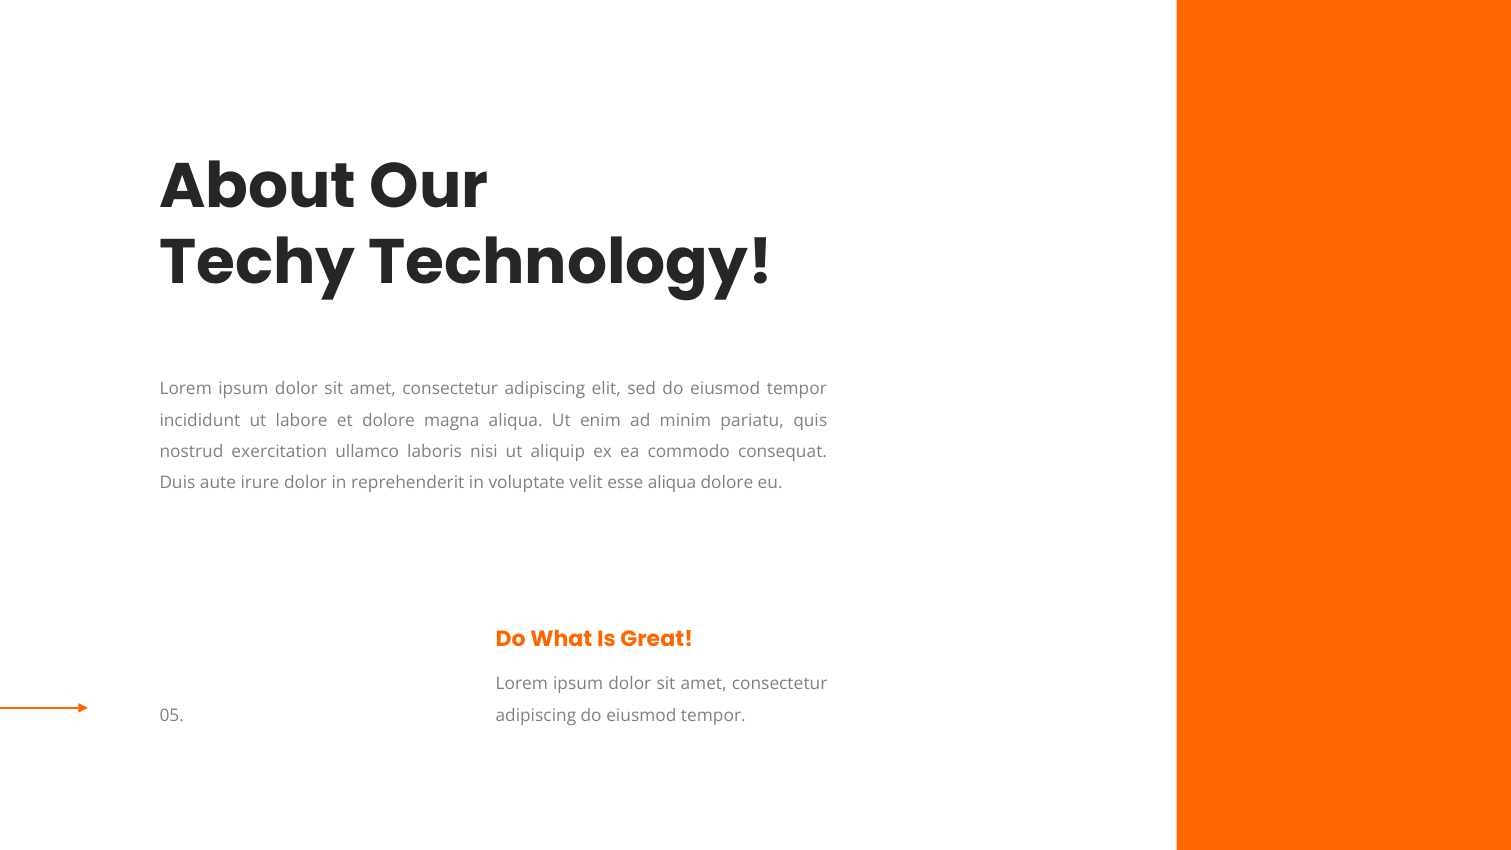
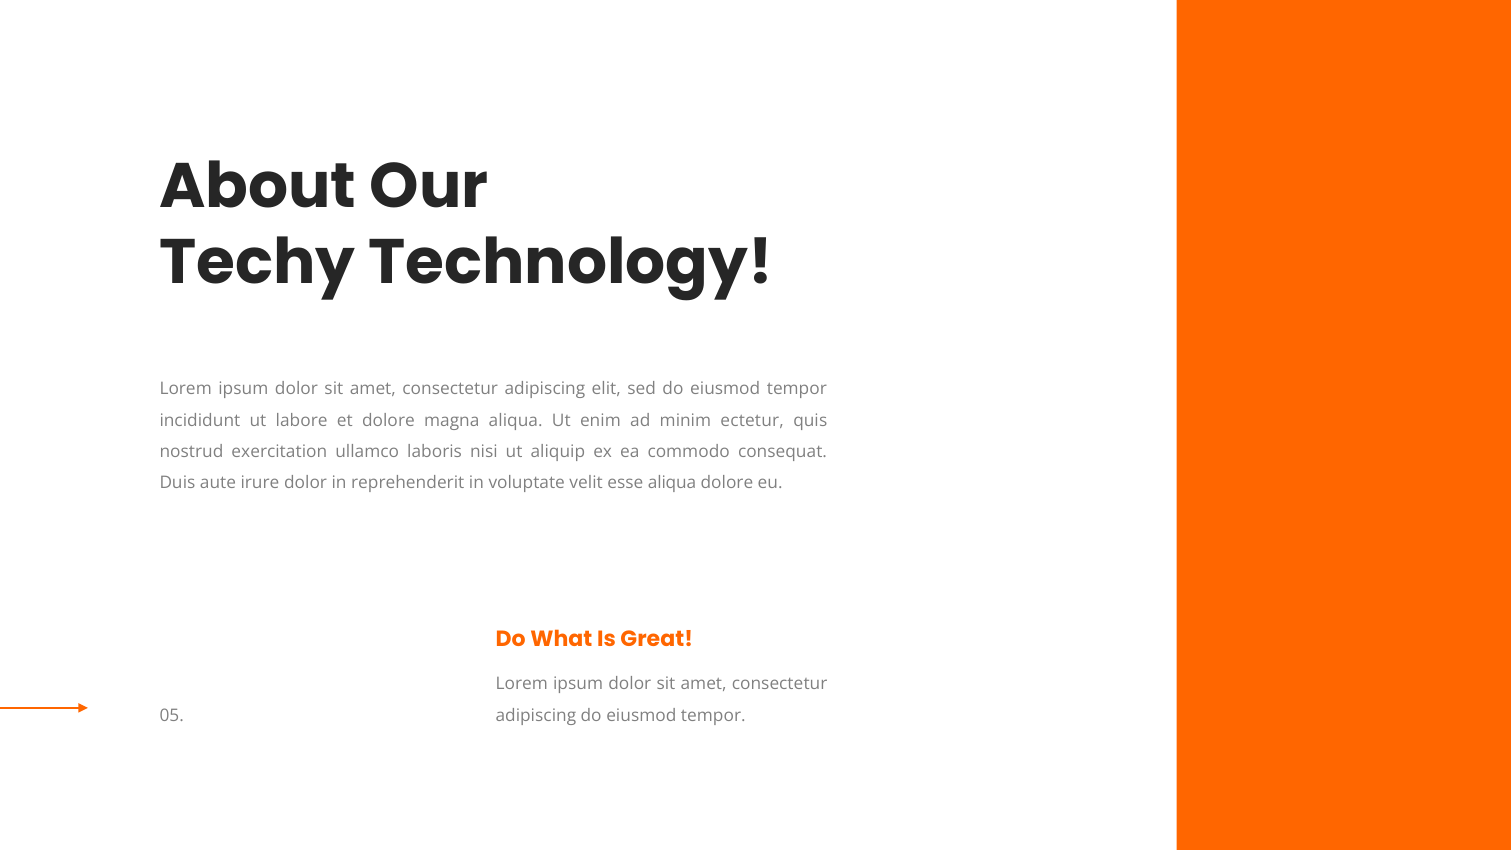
pariatu: pariatu -> ectetur (752, 420)
